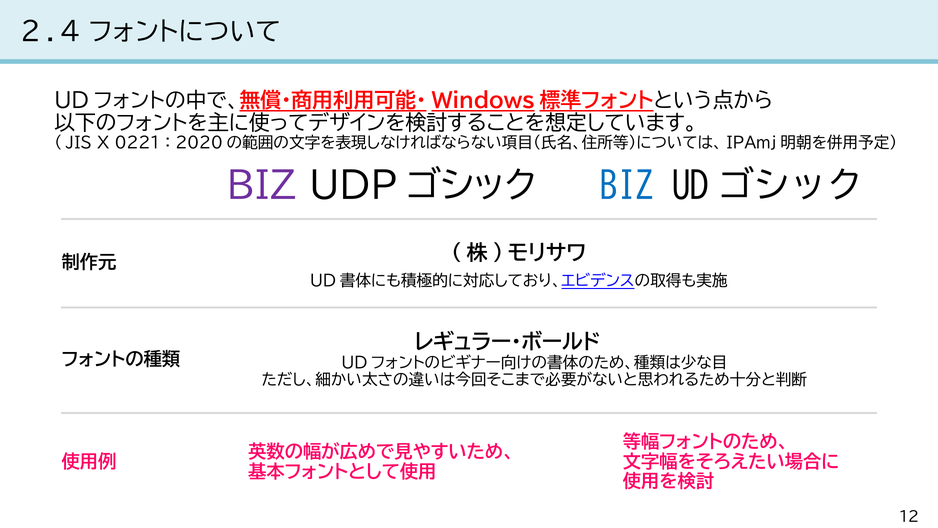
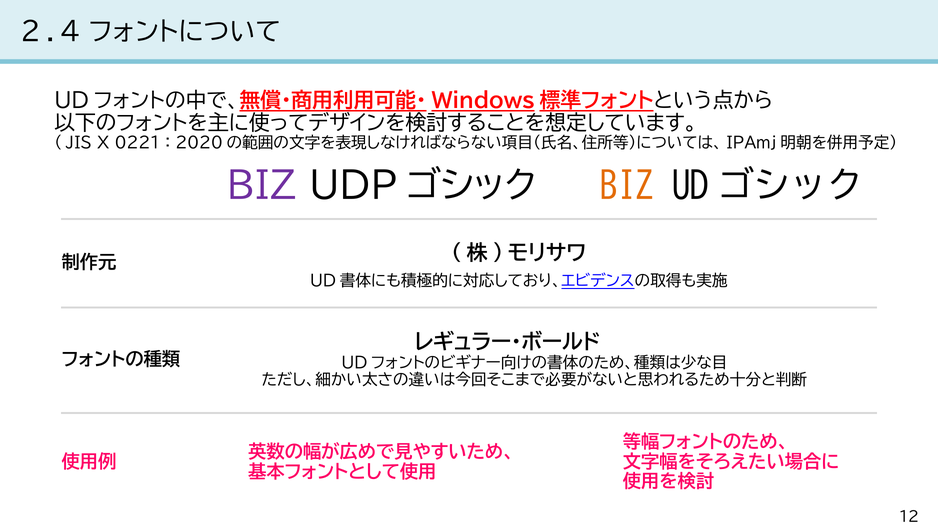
BIZ colour: blue -> orange (627, 186)
